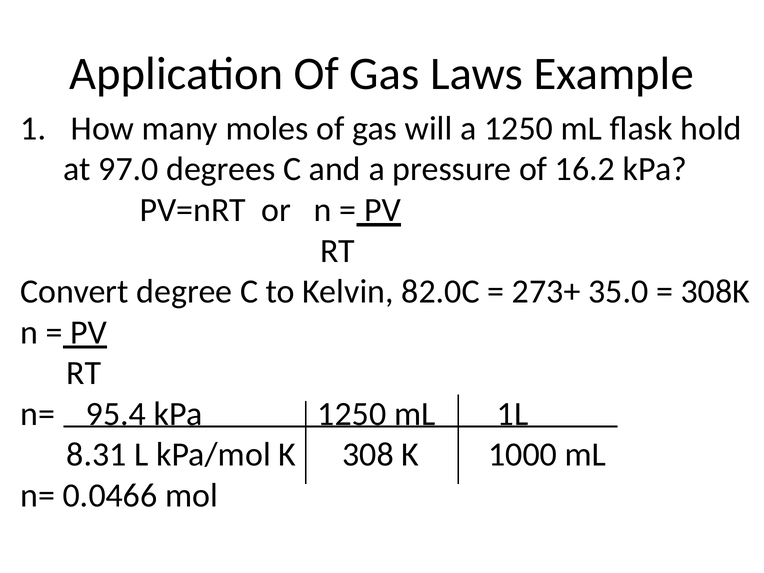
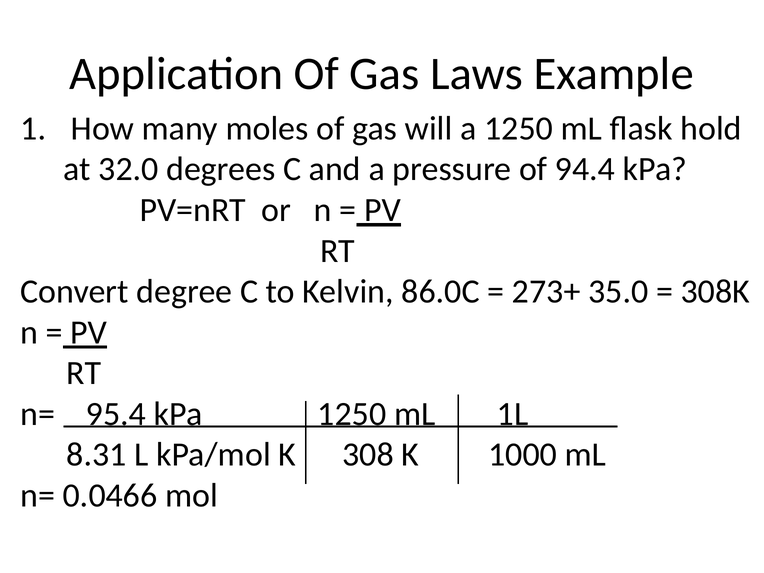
97.0: 97.0 -> 32.0 (128, 169)
16.2: 16.2 -> 94.4 (585, 169)
82.0C: 82.0C -> 86.0C (441, 292)
